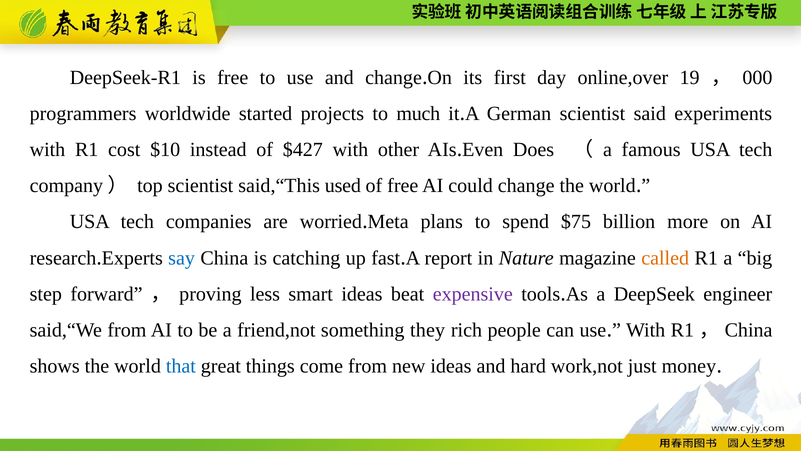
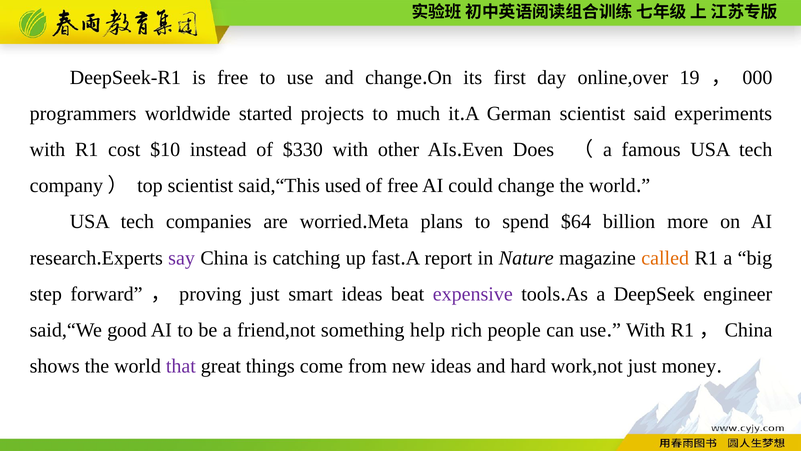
$427: $427 -> $330 (303, 150)
$75: $75 -> $64 (576, 222)
say colour: blue -> purple (182, 258)
less: less -> just (265, 294)
said,“We from: from -> good (127, 330)
they: they -> help (428, 330)
that colour: blue -> purple (181, 366)
